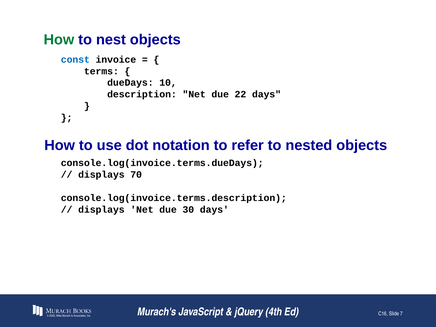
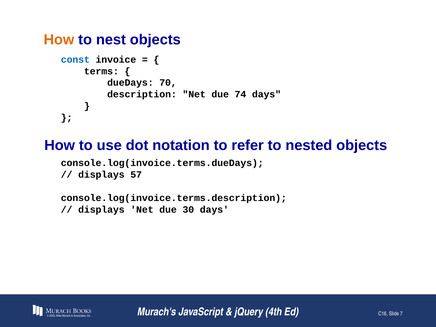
How colour: green -> orange (59, 40)
10: 10 -> 70 (168, 83)
22: 22 -> 74 (240, 94)
70: 70 -> 57 (136, 175)
